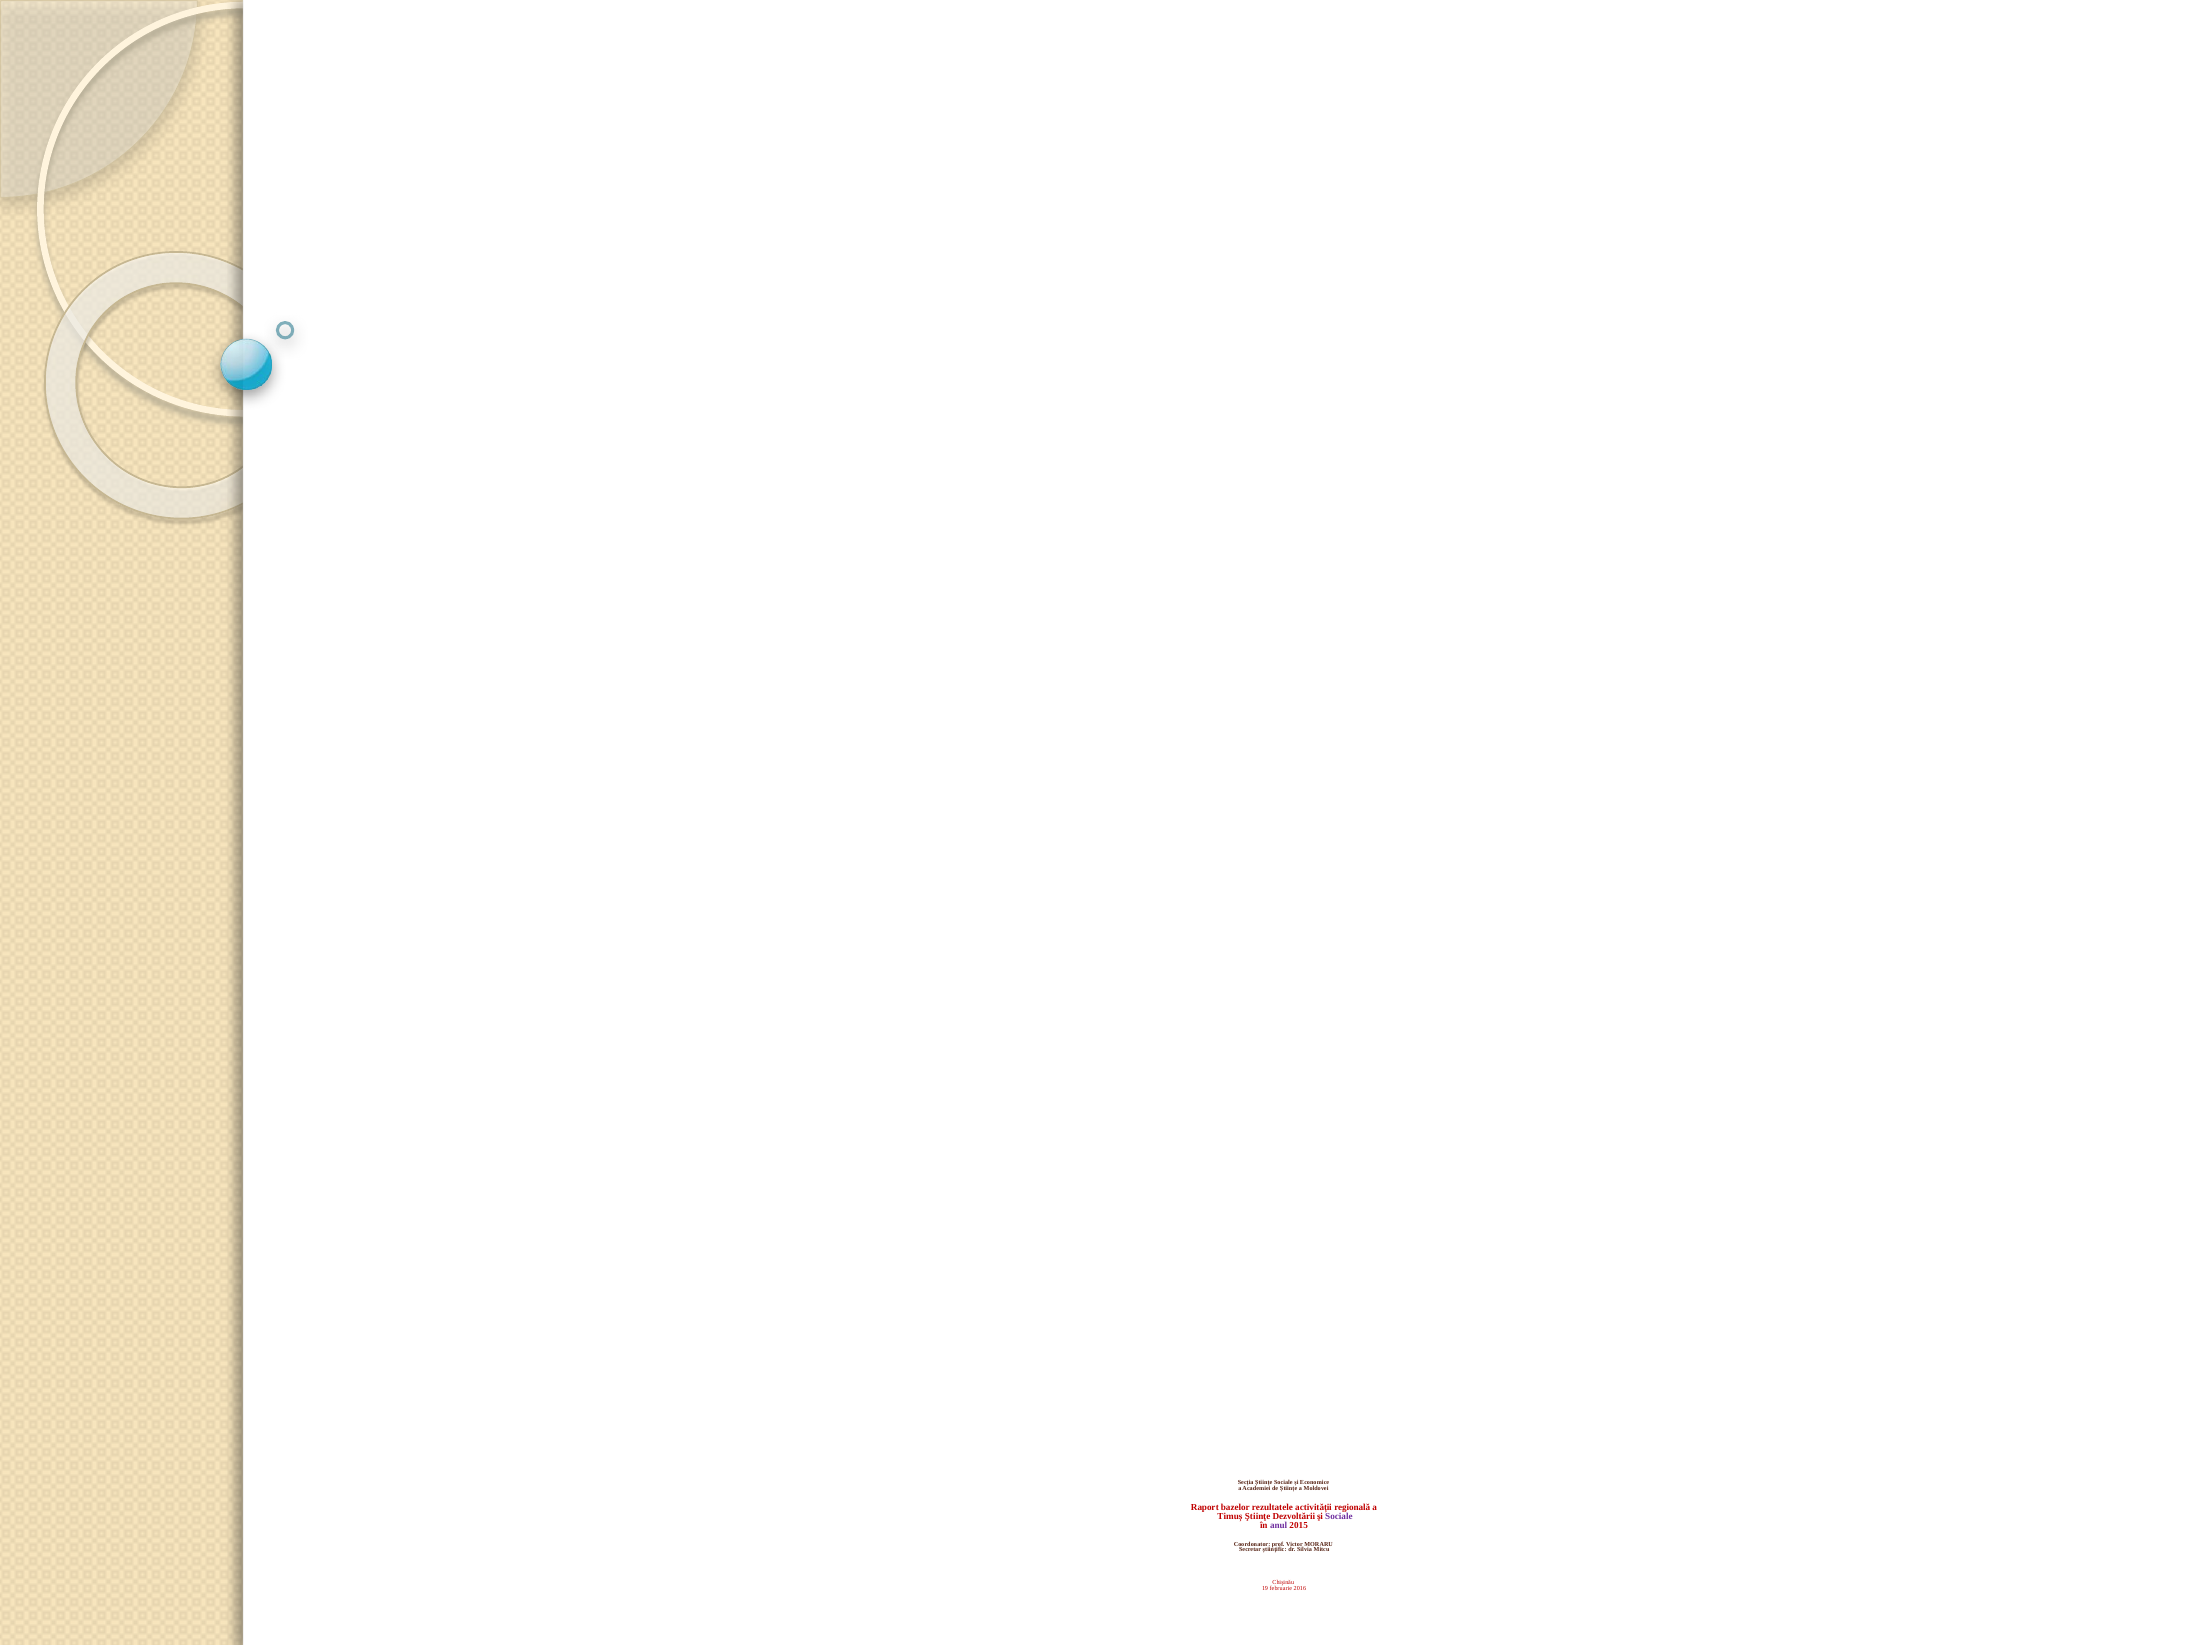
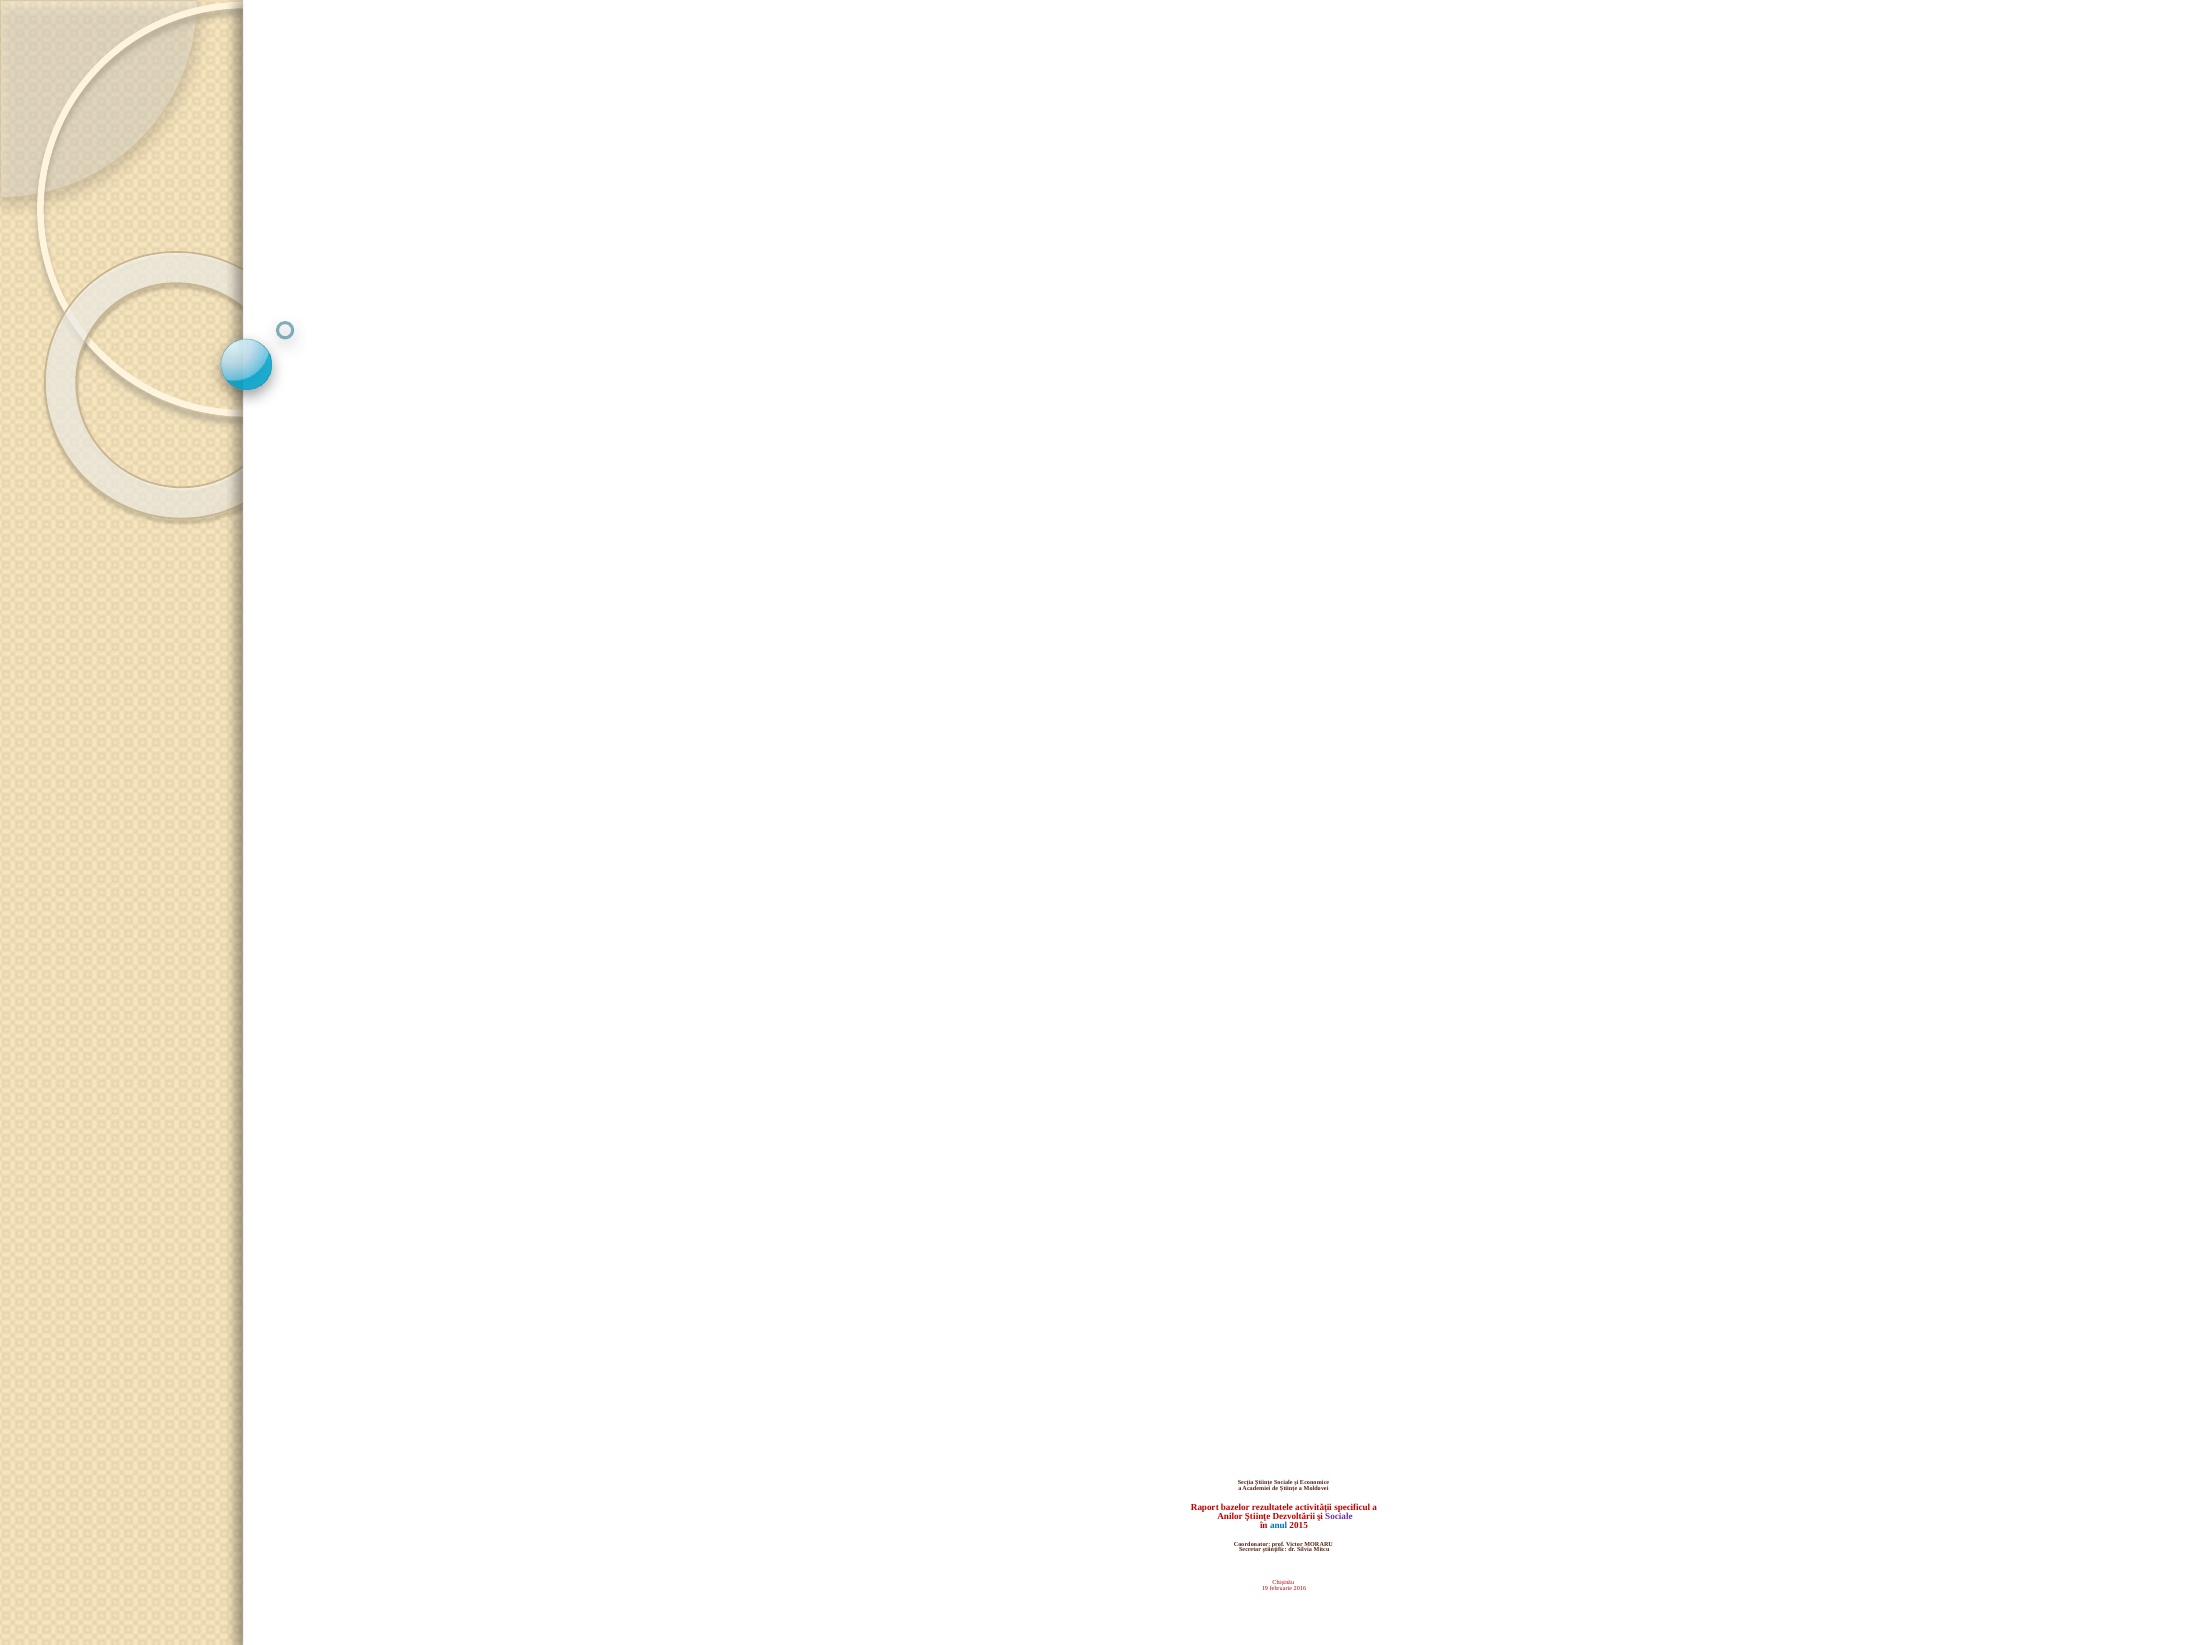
regională: regională -> specificul (1352, 1508)
Timuș: Timuș -> Anilor (1230, 1516)
anul colour: purple -> blue (1279, 1525)
